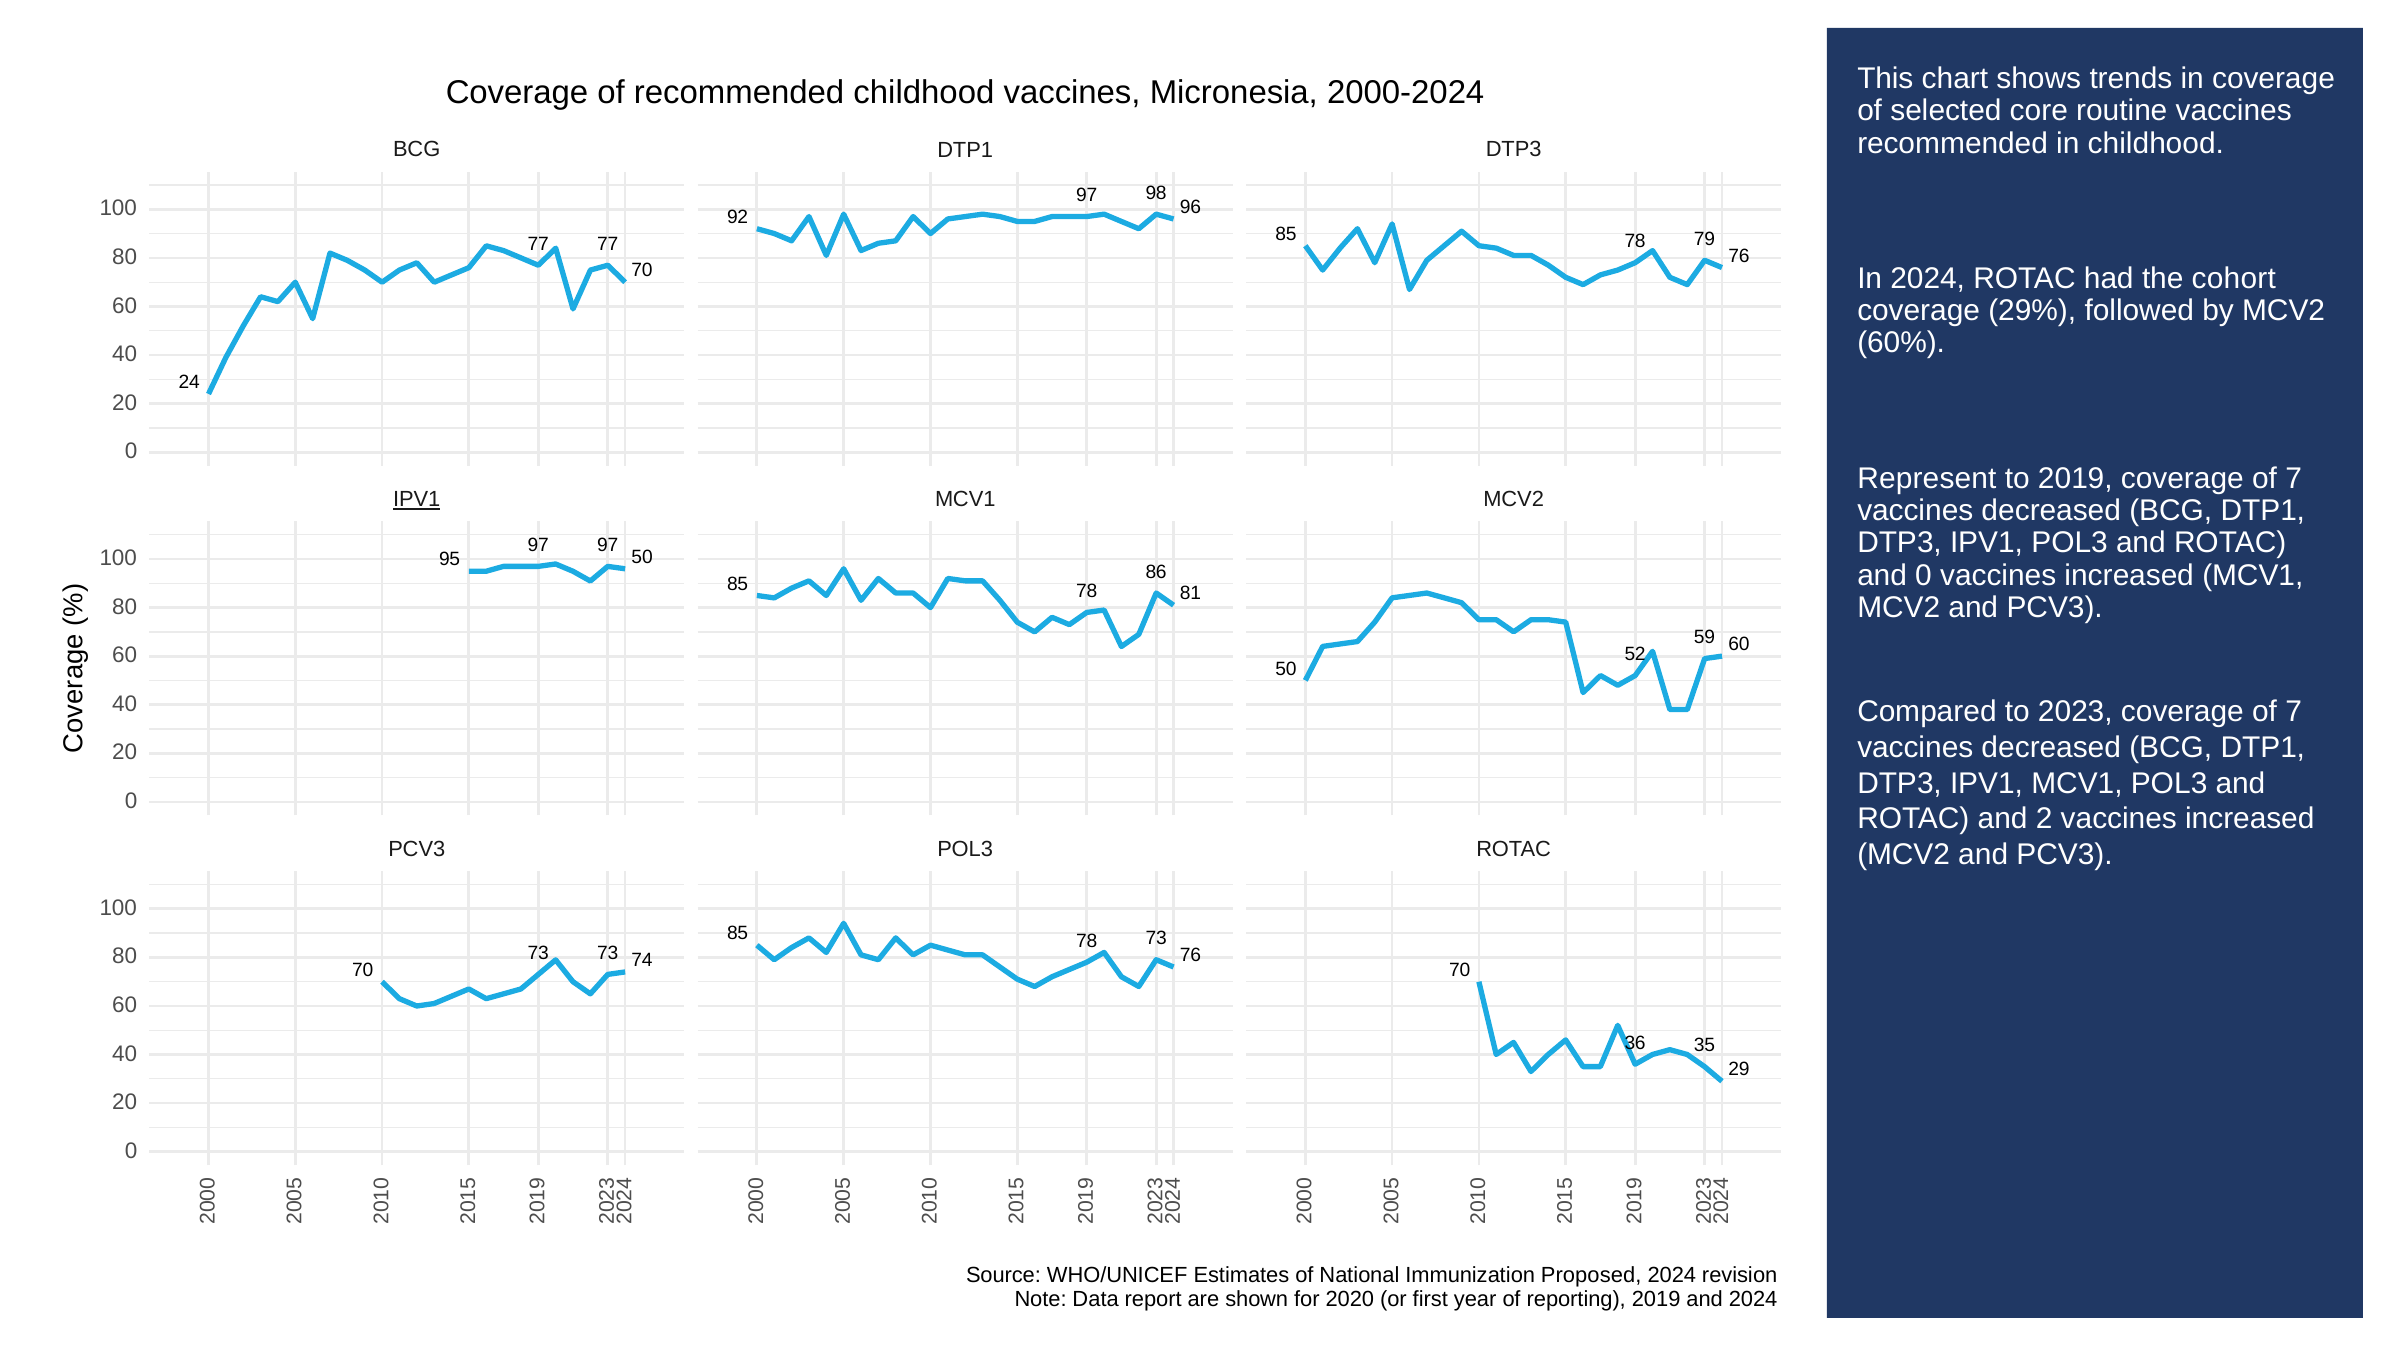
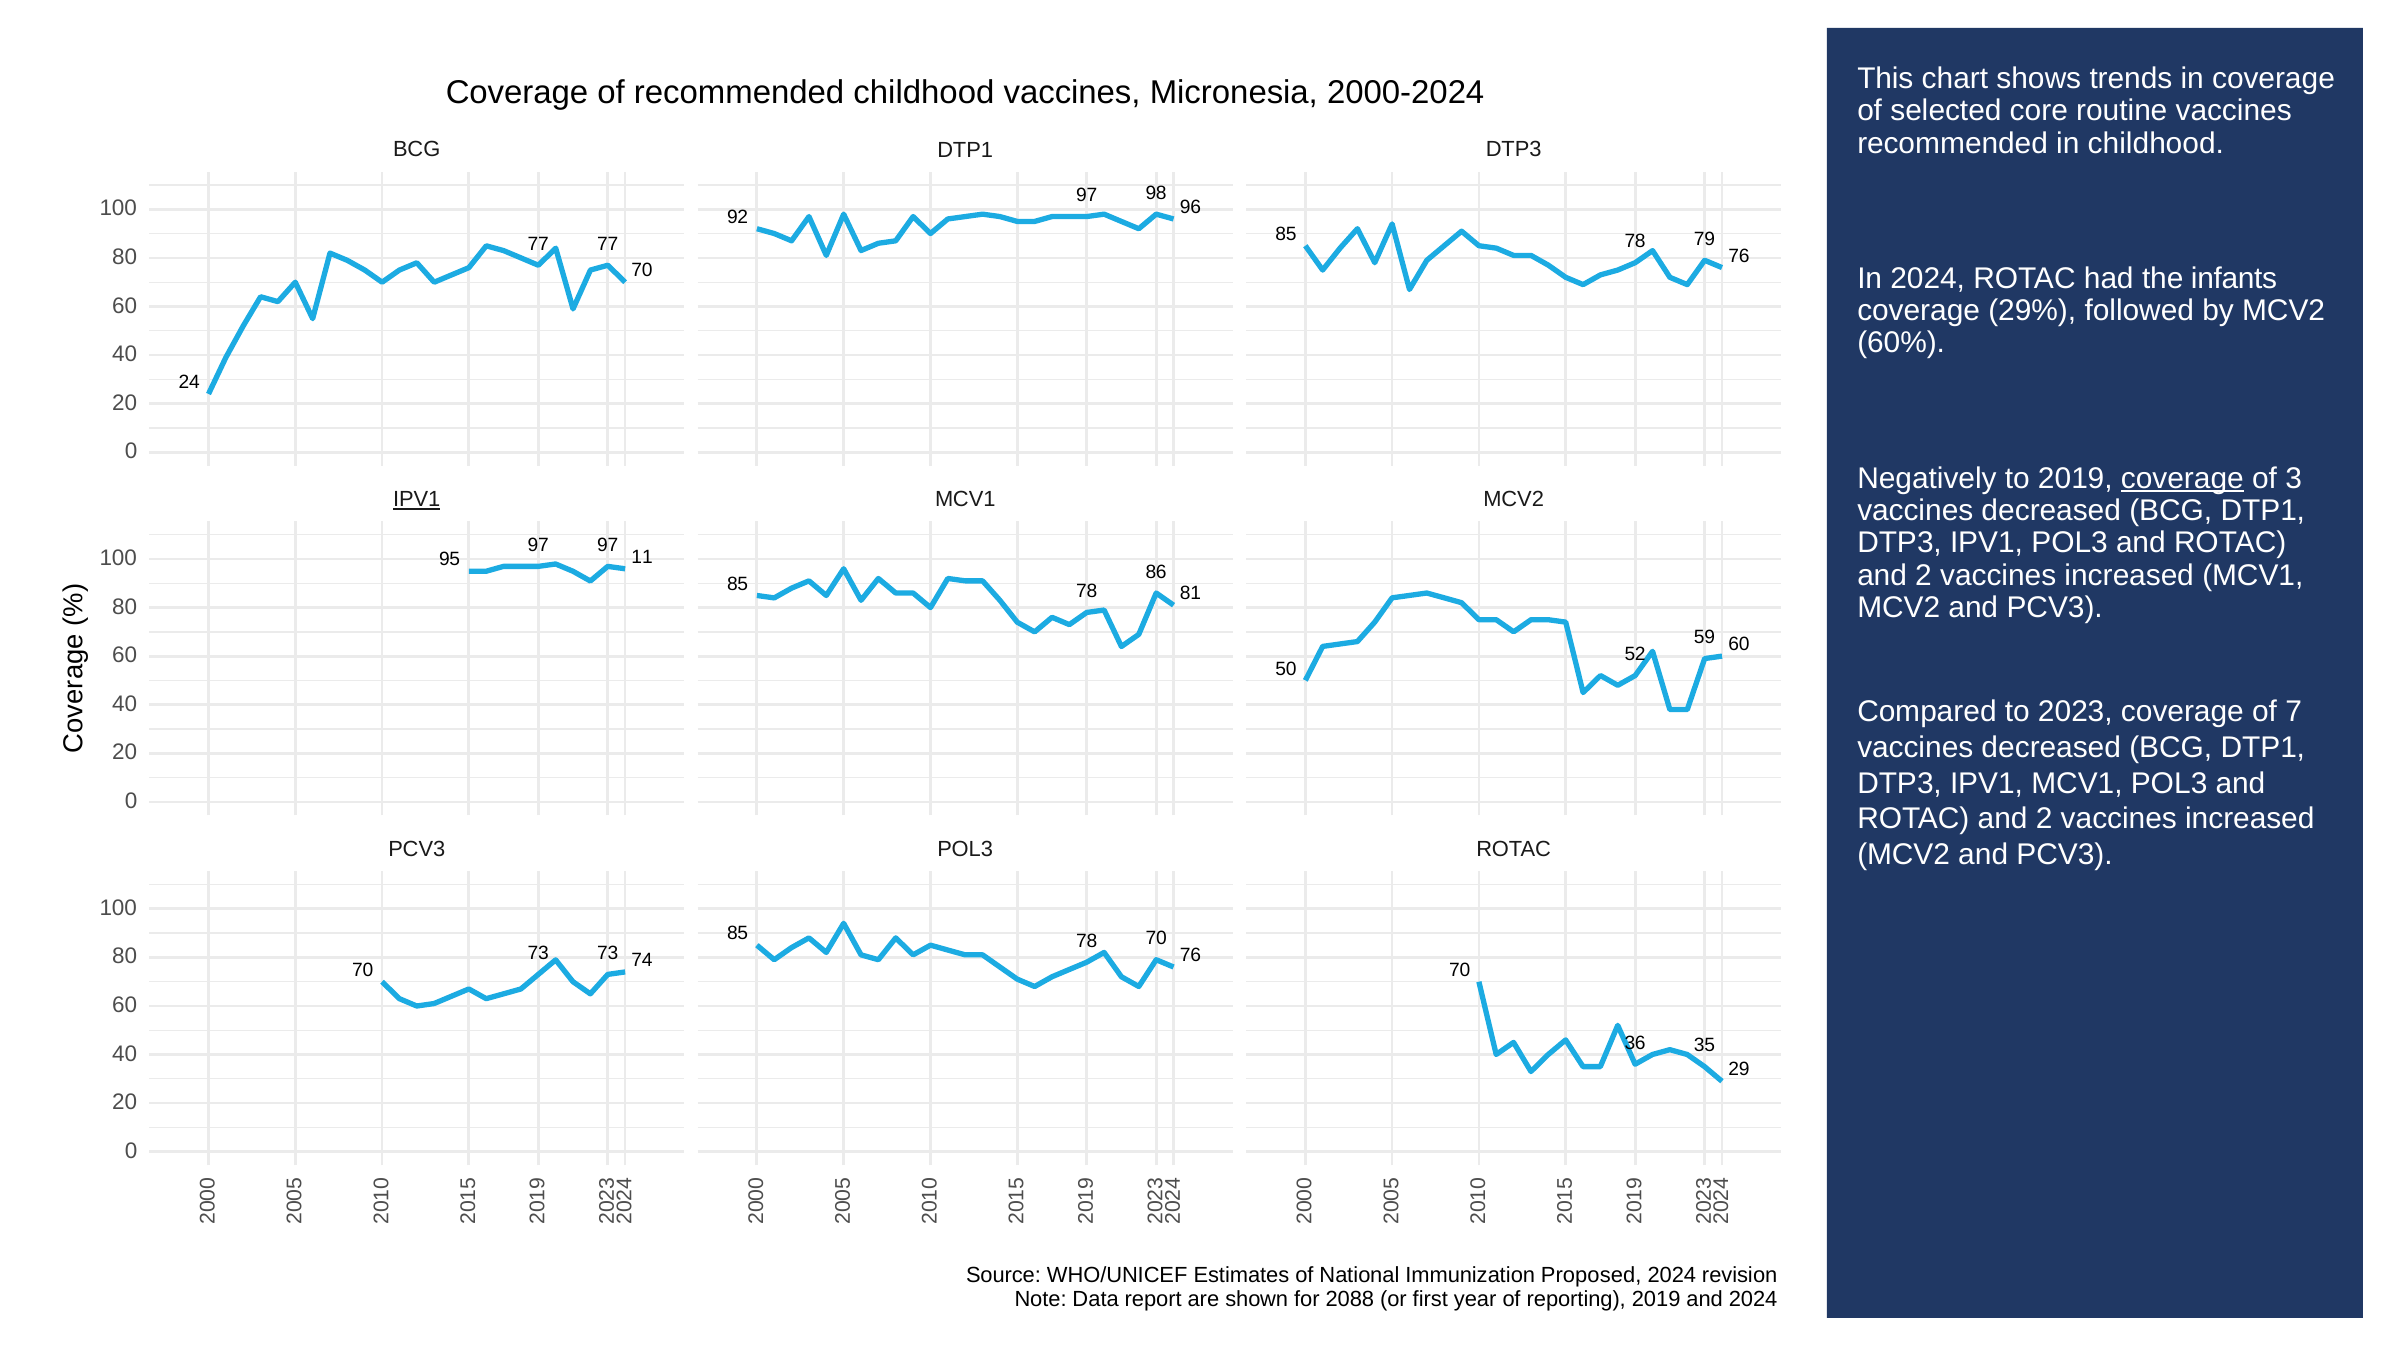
cohort: cohort -> infants (2234, 278)
Represent: Represent -> Negatively (1927, 478)
coverage underline: none -> present (2182, 478)
7: 7 -> 3 (2294, 478)
95 50: 50 -> 11 (642, 557)
0: 0 -> 2 (1923, 575)
78 73: 73 -> 70 (1156, 939)
2020: 2020 -> 2088 (1350, 1299)
